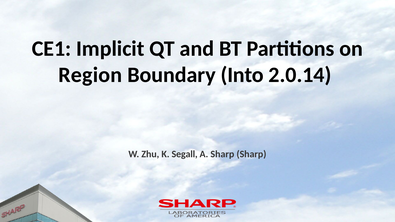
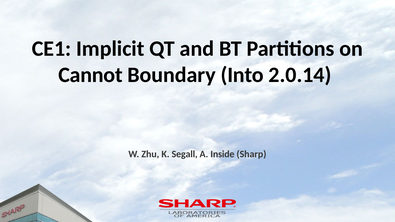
Region: Region -> Cannot (90, 75)
A Sharp: Sharp -> Inside (222, 154)
